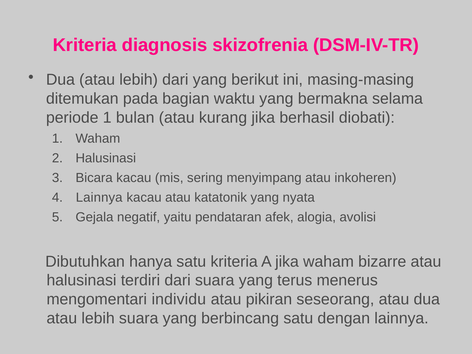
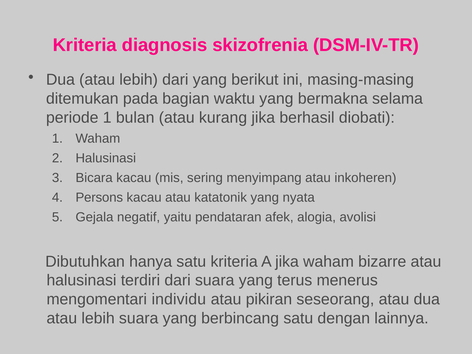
Lainnya: Lainnya -> Persons (99, 198)
